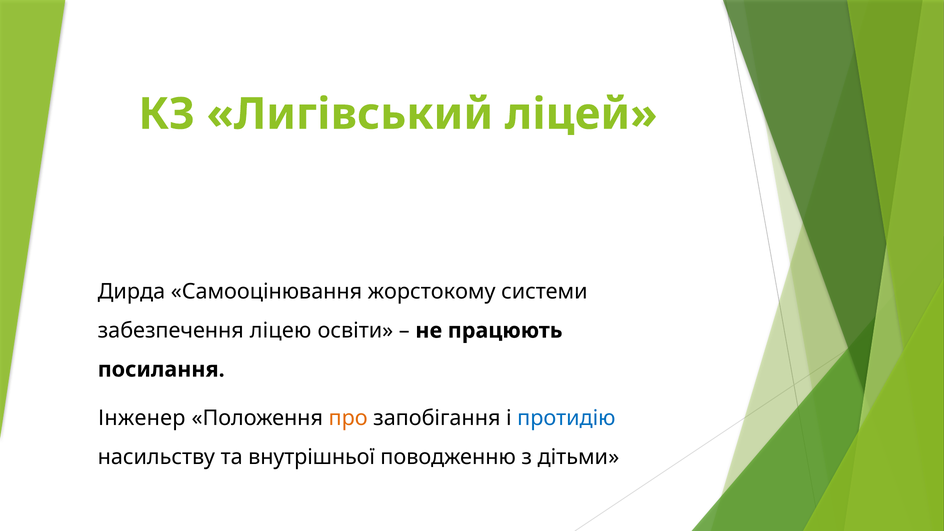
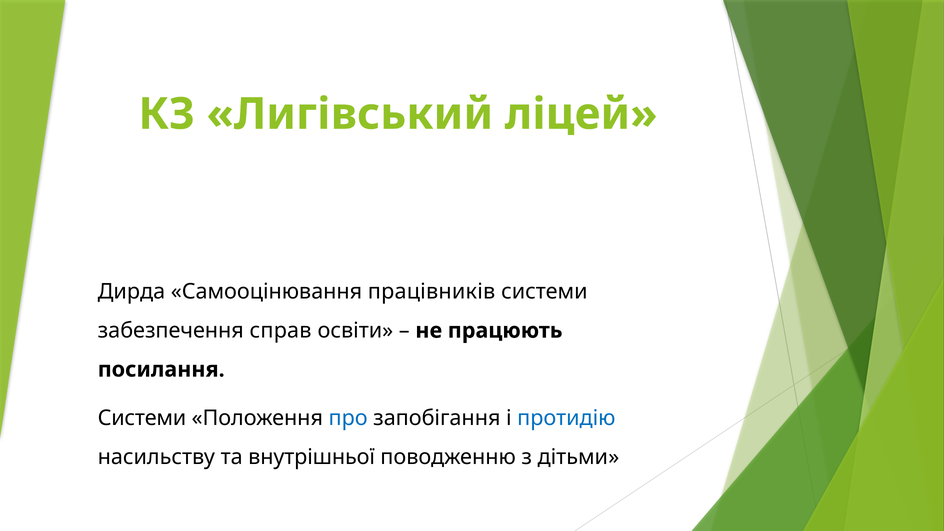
жорстокому: жорстокому -> працівників (432, 292)
ліцею: ліцею -> справ (281, 331)
Інженер: Інженер -> Системи (142, 418)
про colour: orange -> blue (348, 418)
